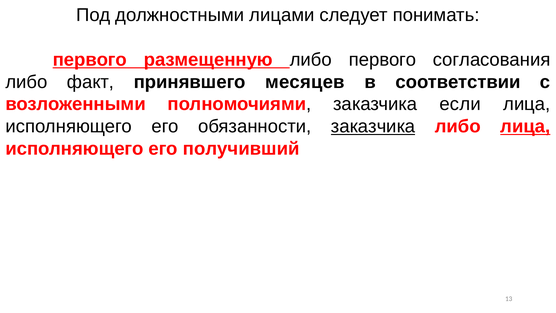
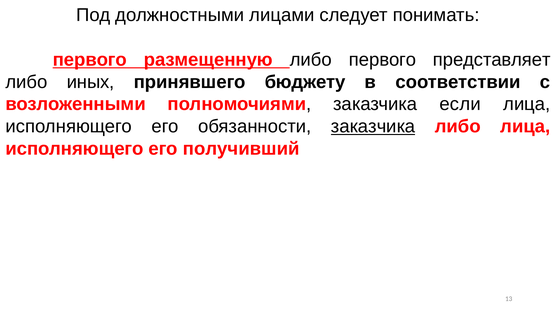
согласования: согласования -> представляет (492, 60)
факт: факт -> иных (91, 82)
месяцев: месяцев -> бюджету (305, 82)
лица underline: present -> none (525, 126)
